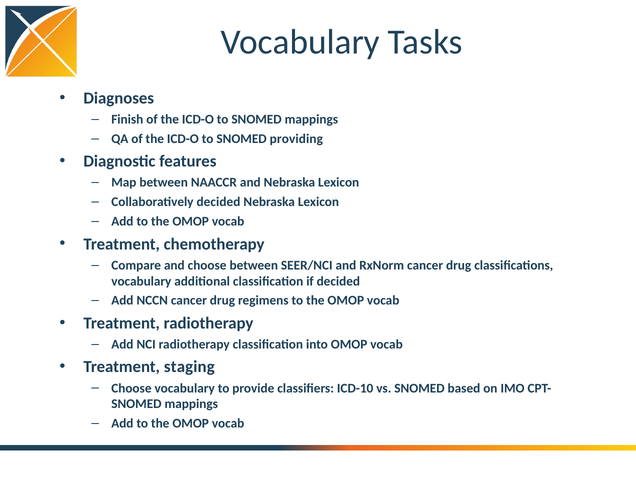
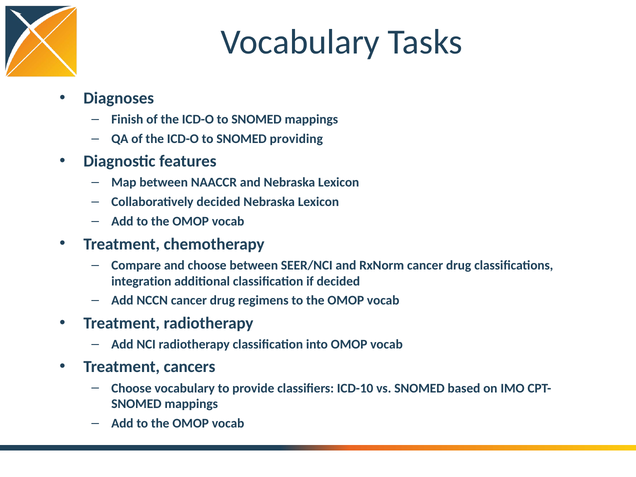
vocabulary: vocabulary -> integration (141, 281)
staging: staging -> cancers (189, 367)
